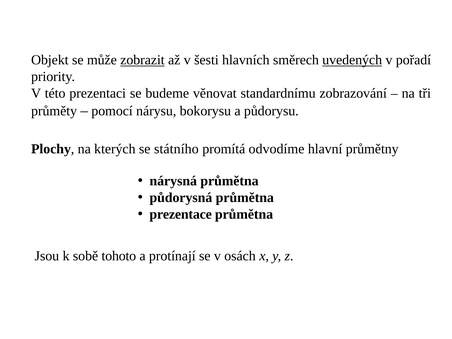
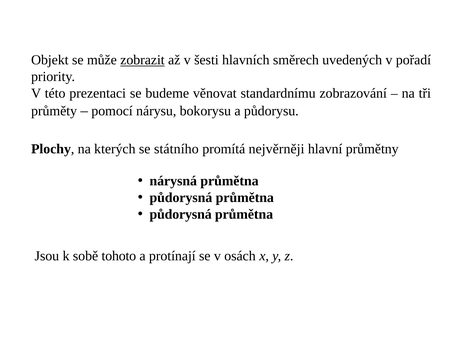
uvedených underline: present -> none (352, 60)
odvodíme: odvodíme -> nejvěrněji (277, 149)
prezentace: prezentace -> půdorysná (181, 214)
